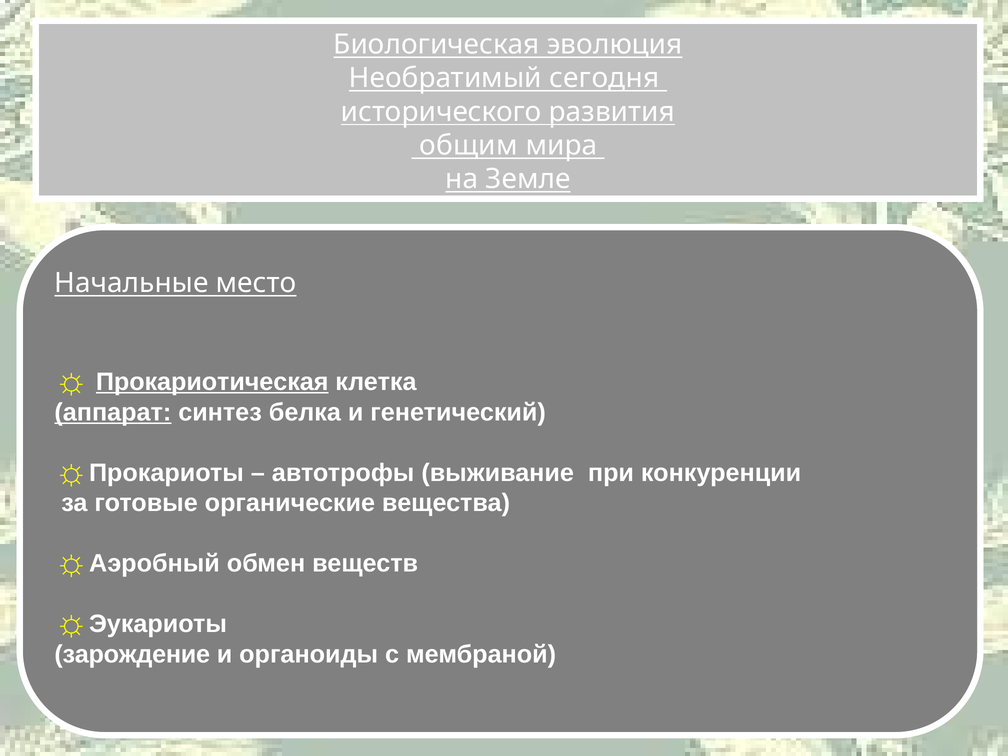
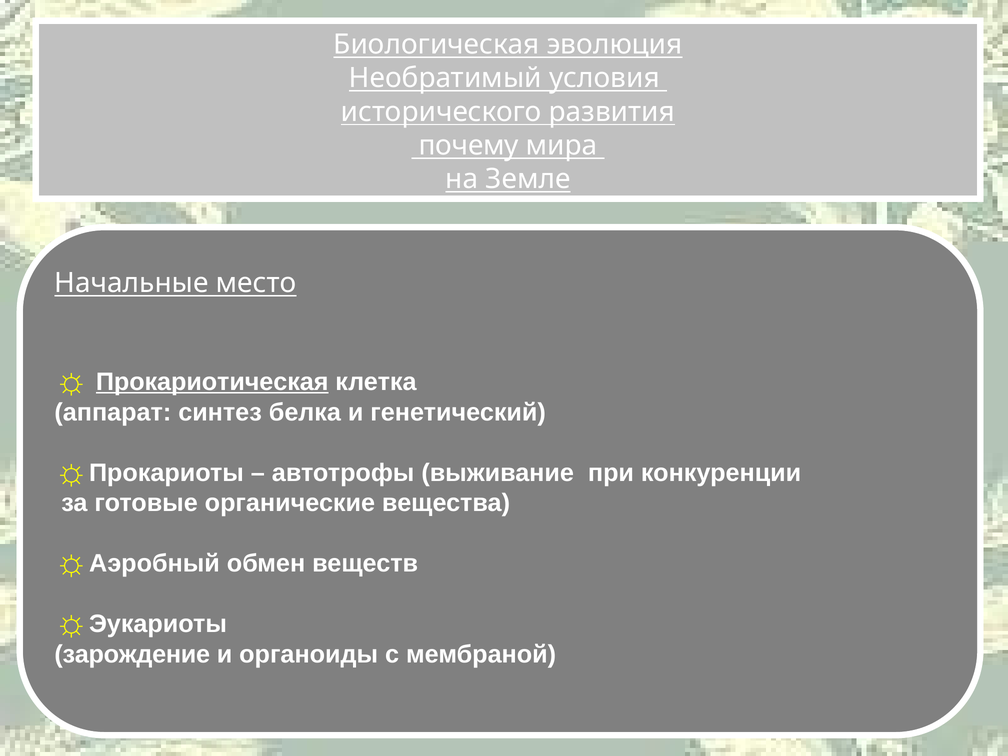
сегодня: сегодня -> условия (604, 78)
общим: общим -> почему (469, 145)
аппарат underline: present -> none (113, 412)
